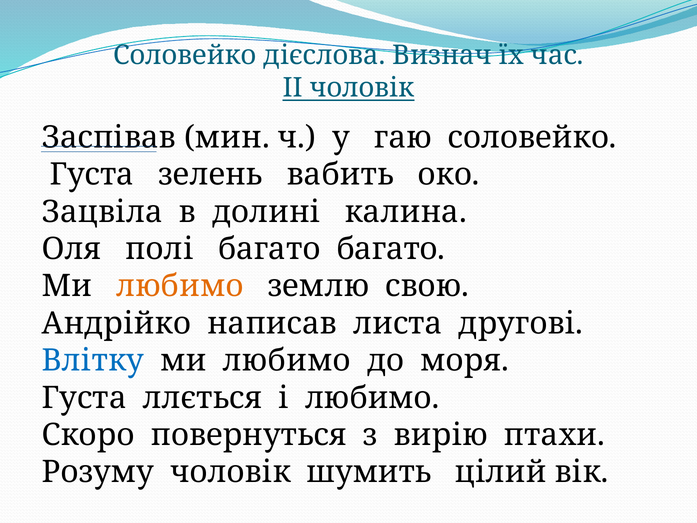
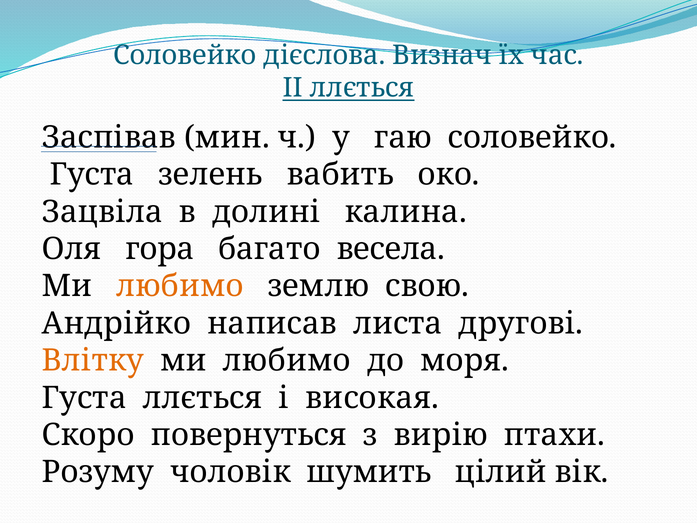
ІІ чоловік: чоловік -> ллється (362, 88)
полі: полі -> гора (160, 249)
багато багато: багато -> весела (391, 249)
Влітку colour: blue -> orange (93, 360)
і любимо: любимо -> високая (372, 398)
